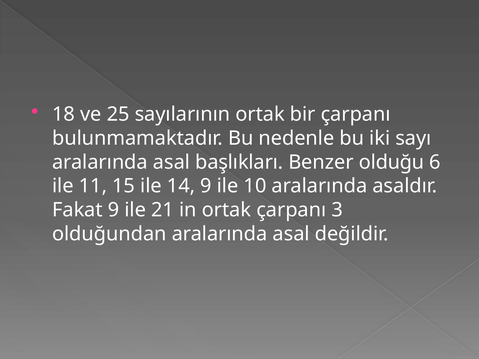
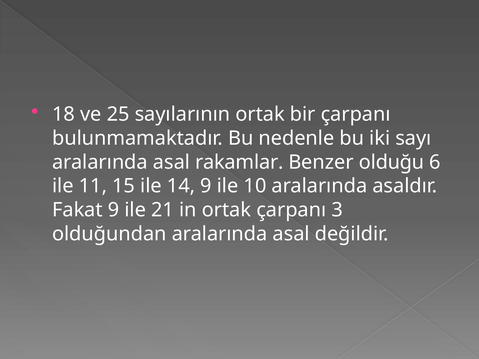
başlıkları: başlıkları -> rakamlar (239, 162)
